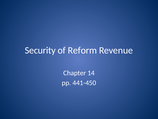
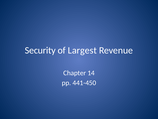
Reform: Reform -> Largest (82, 50)
